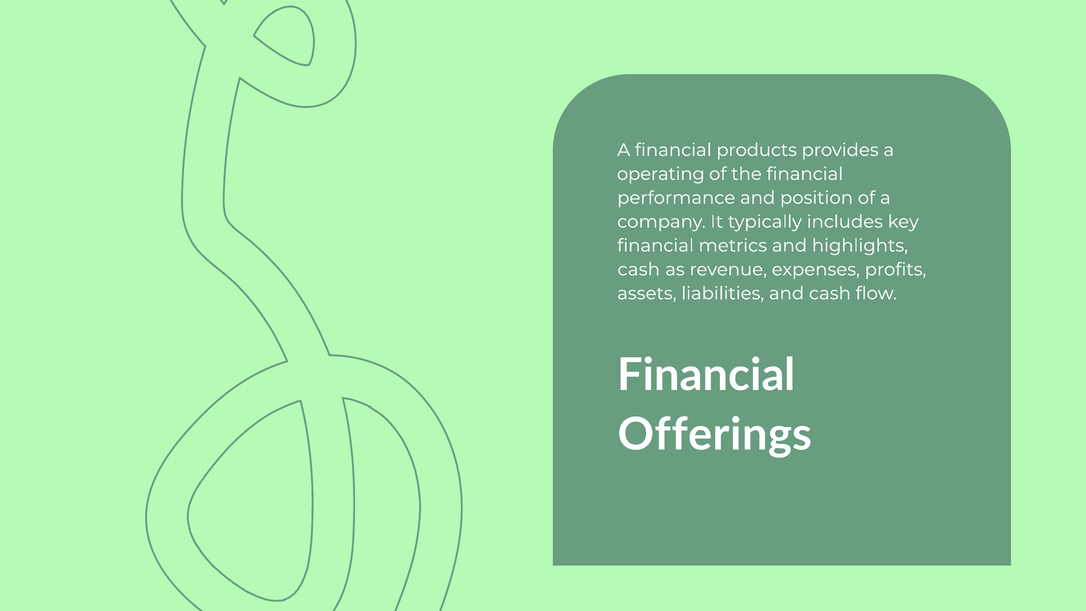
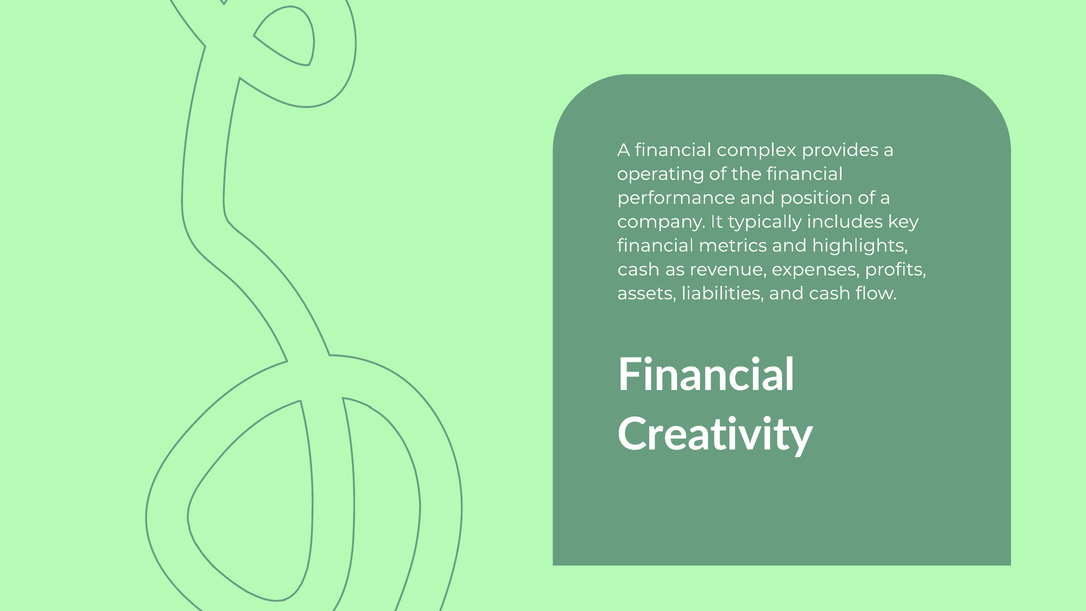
products: products -> complex (756, 150)
Offerings: Offerings -> Creativity (715, 435)
